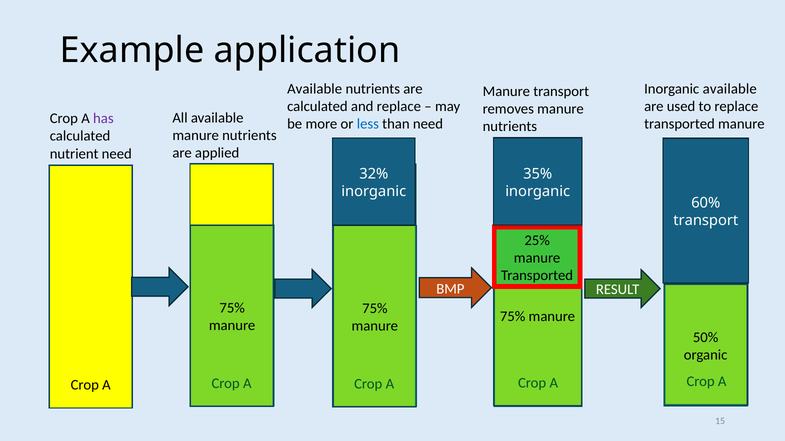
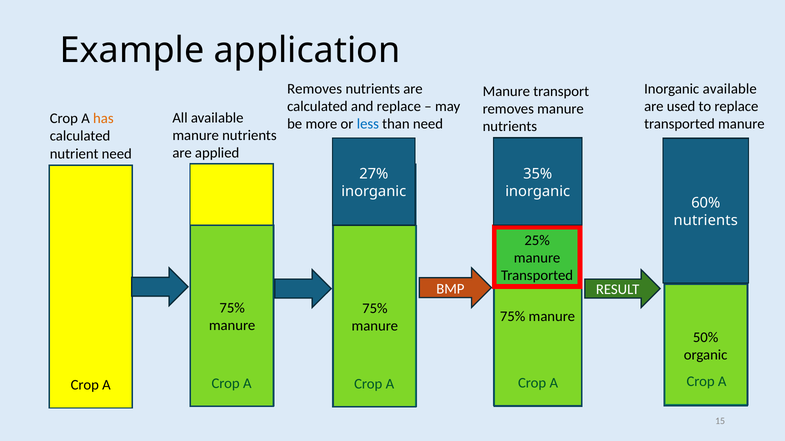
Available: Available -> Removes (315, 89)
has colour: purple -> orange (103, 119)
32%: 32% -> 27% (374, 174)
transport: transport -> nutrients (706, 221)
